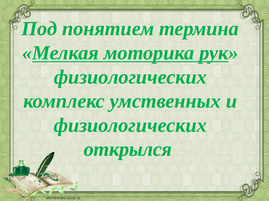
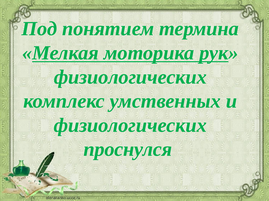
открылся: открылся -> проснулся (128, 150)
